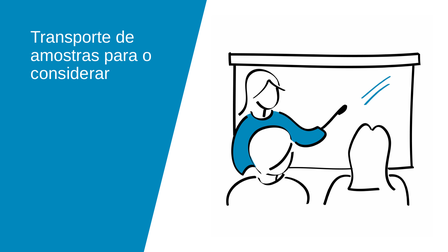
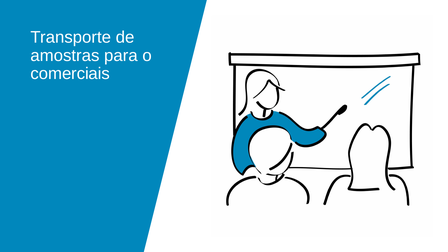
considerar: considerar -> comerciais (70, 74)
